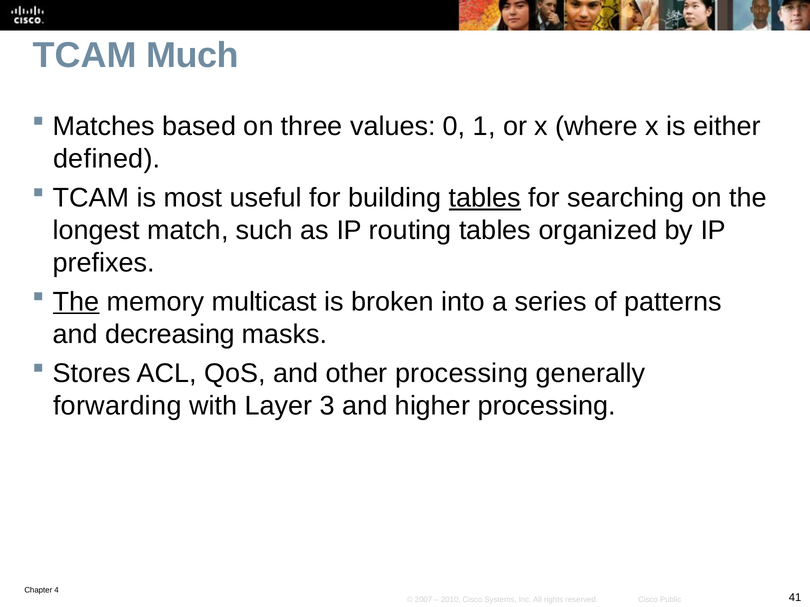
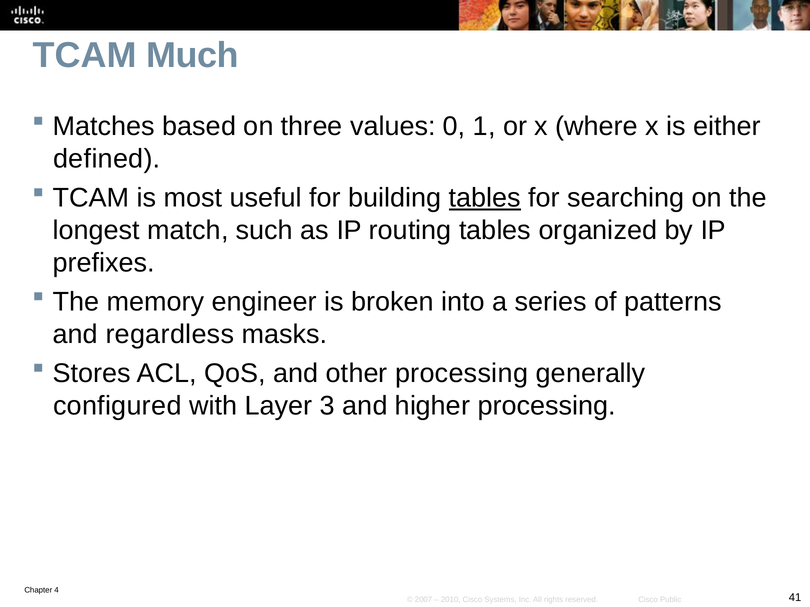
The underline: present -> none (76, 302)
multicast: multicast -> engineer (264, 302)
decreasing: decreasing -> regardless (170, 334)
forwarding: forwarding -> configured (117, 406)
